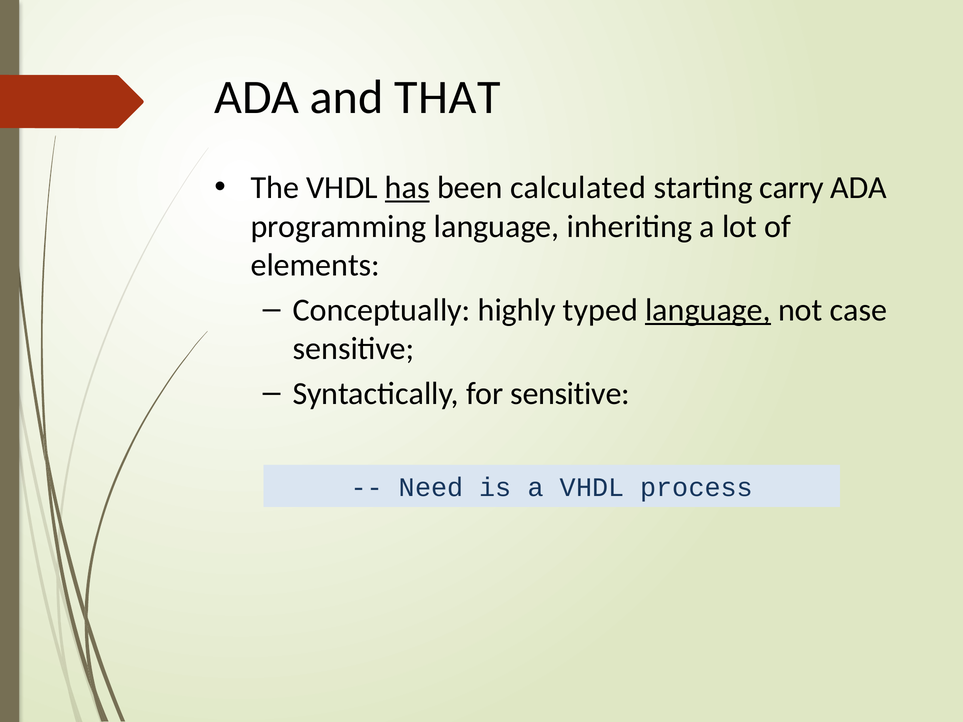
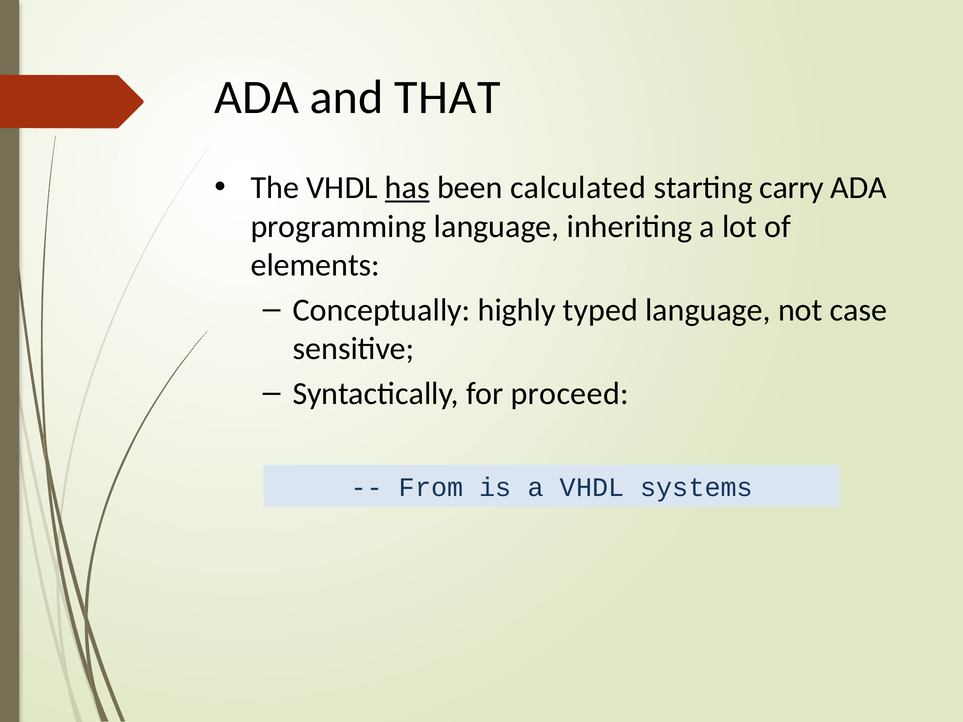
language underline: present -> none (708, 310)
for sensitive: sensitive -> proceed (570, 394)
Need: Need -> From (431, 488)
process: process -> systems (697, 488)
